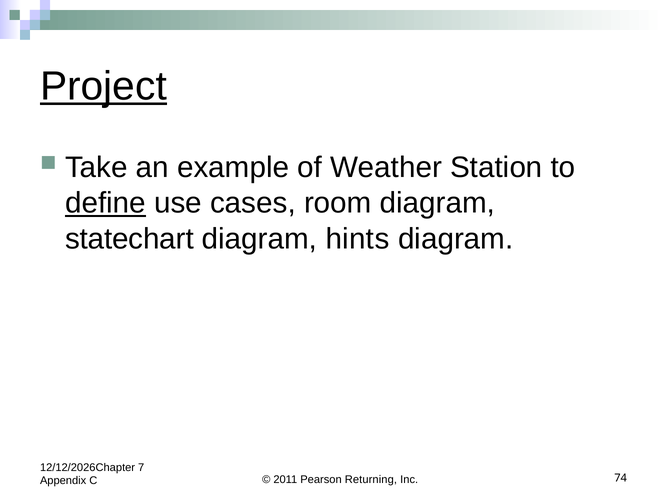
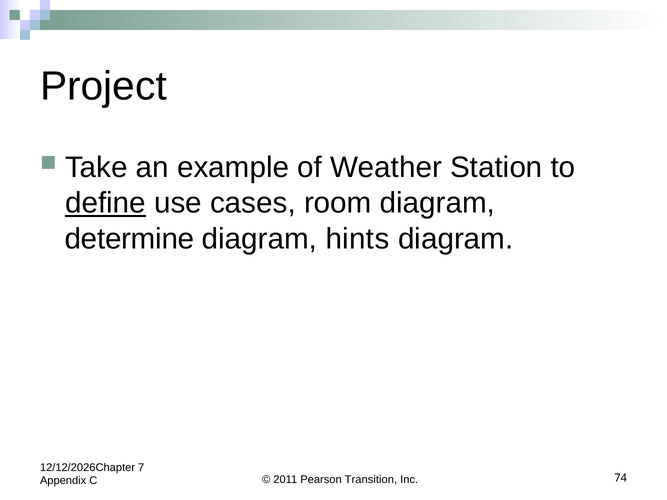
Project underline: present -> none (103, 86)
statechart: statechart -> determine (129, 239)
Returning: Returning -> Transition (371, 480)
